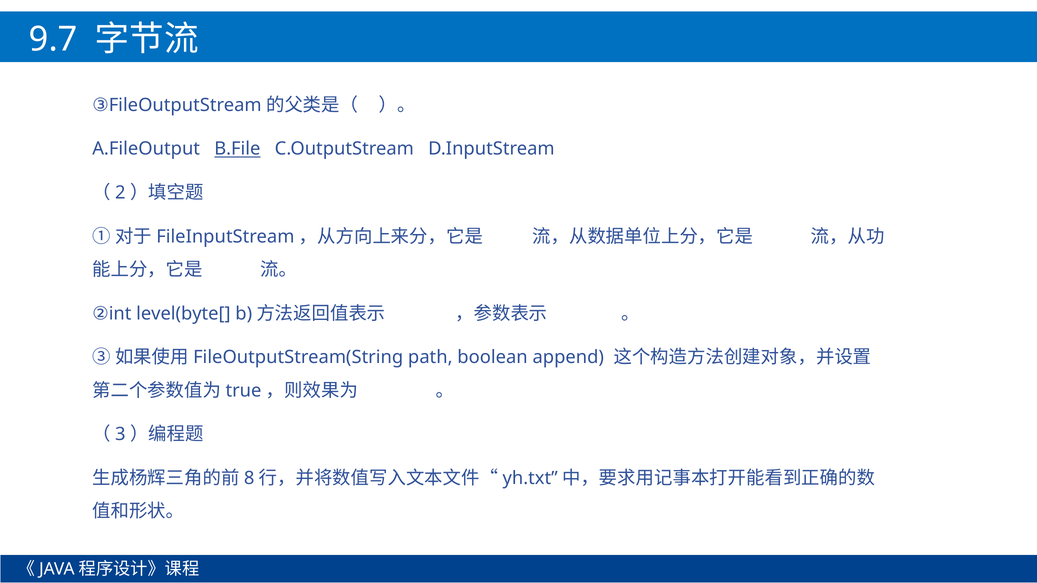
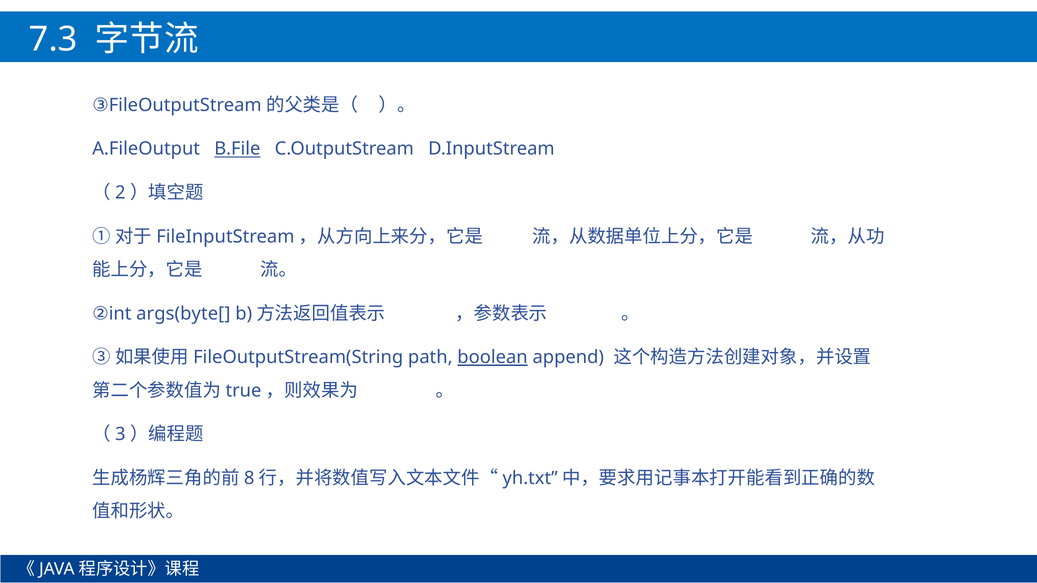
9.7: 9.7 -> 7.3 (53, 39)
level(byte[: level(byte[ -> args(byte[ (183, 314)
boolean underline: none -> present (493, 358)
